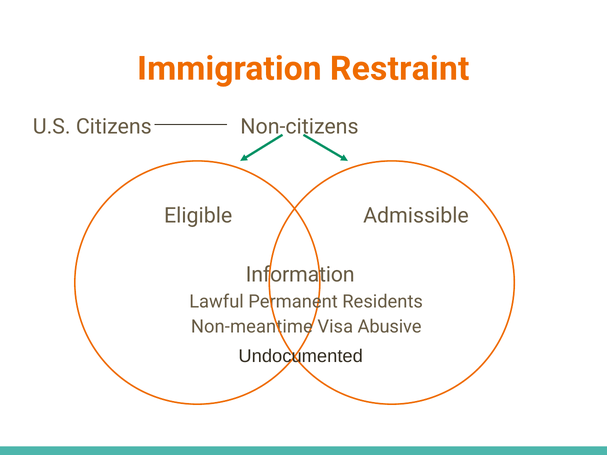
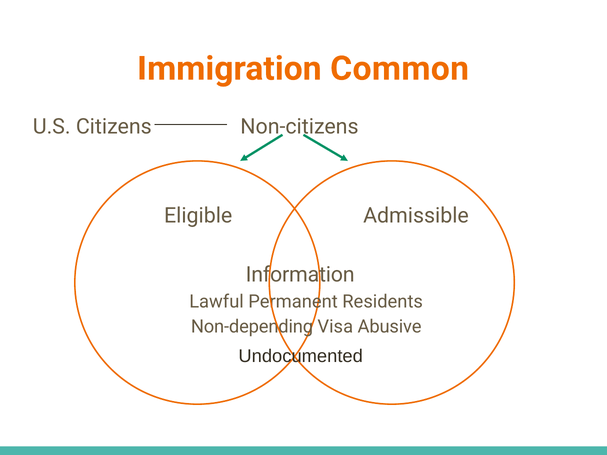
Restraint: Restraint -> Common (400, 69)
Non-meantime: Non-meantime -> Non-depending (252, 327)
